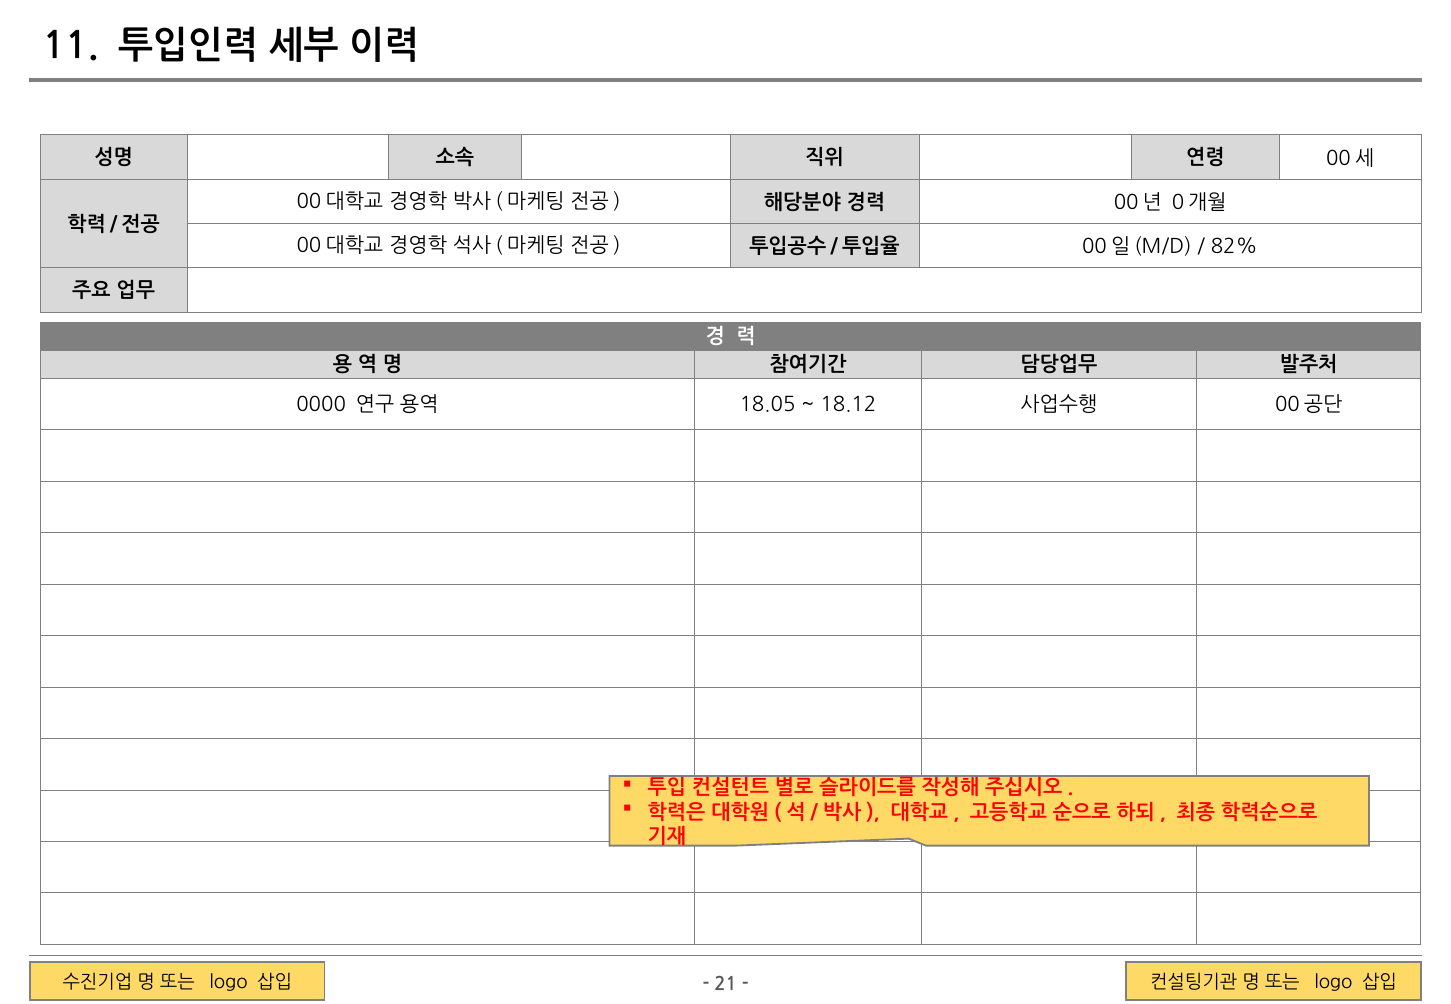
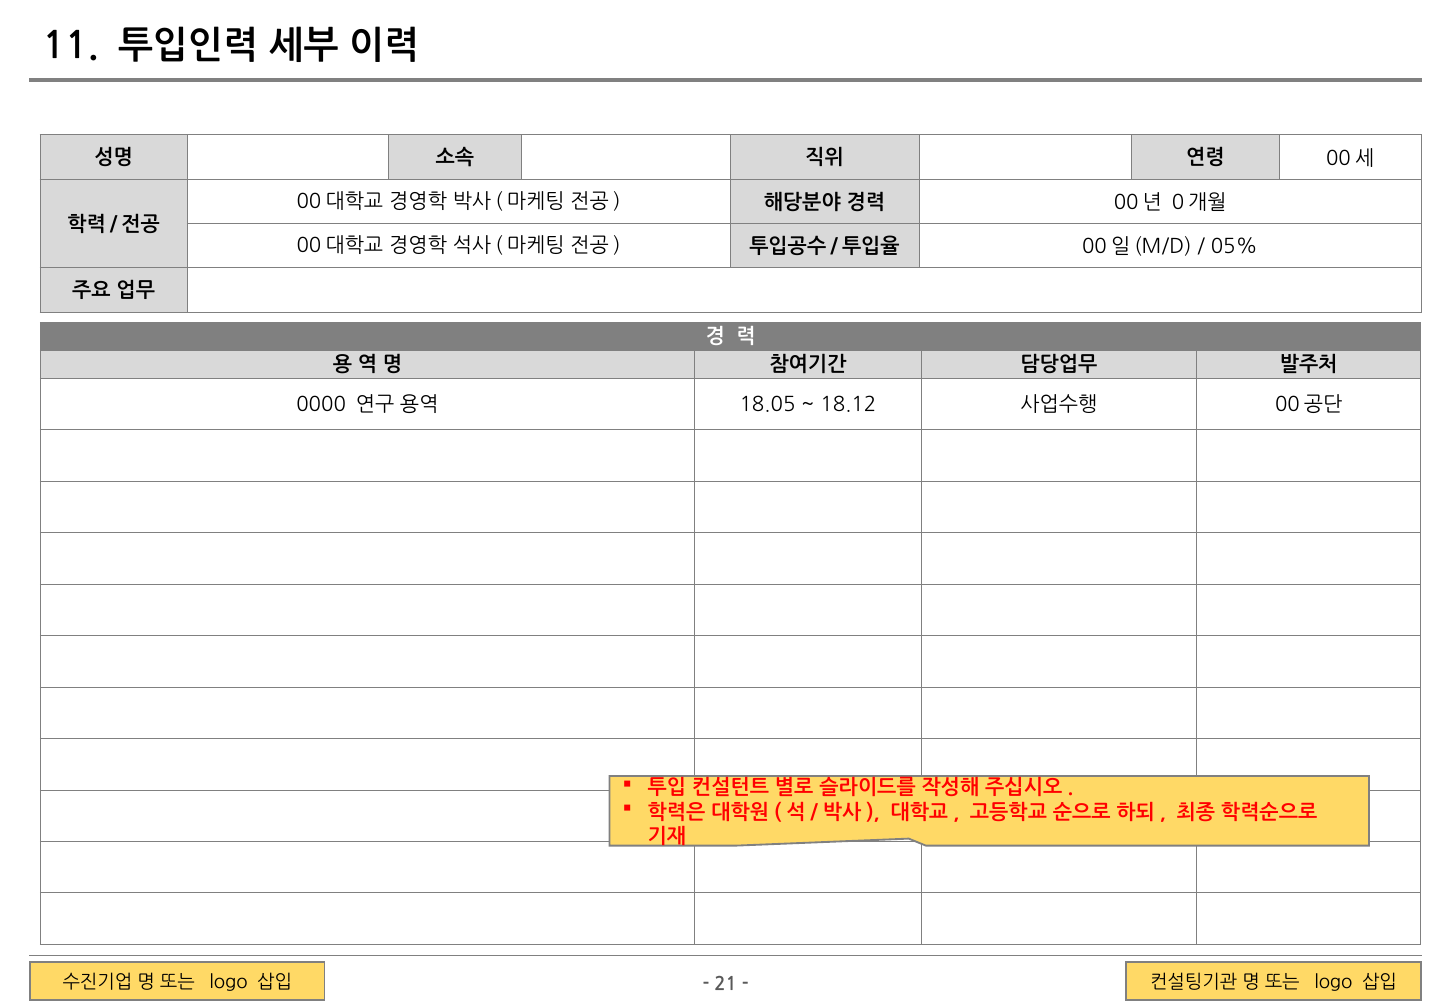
82%: 82% -> 05% (1234, 247)
